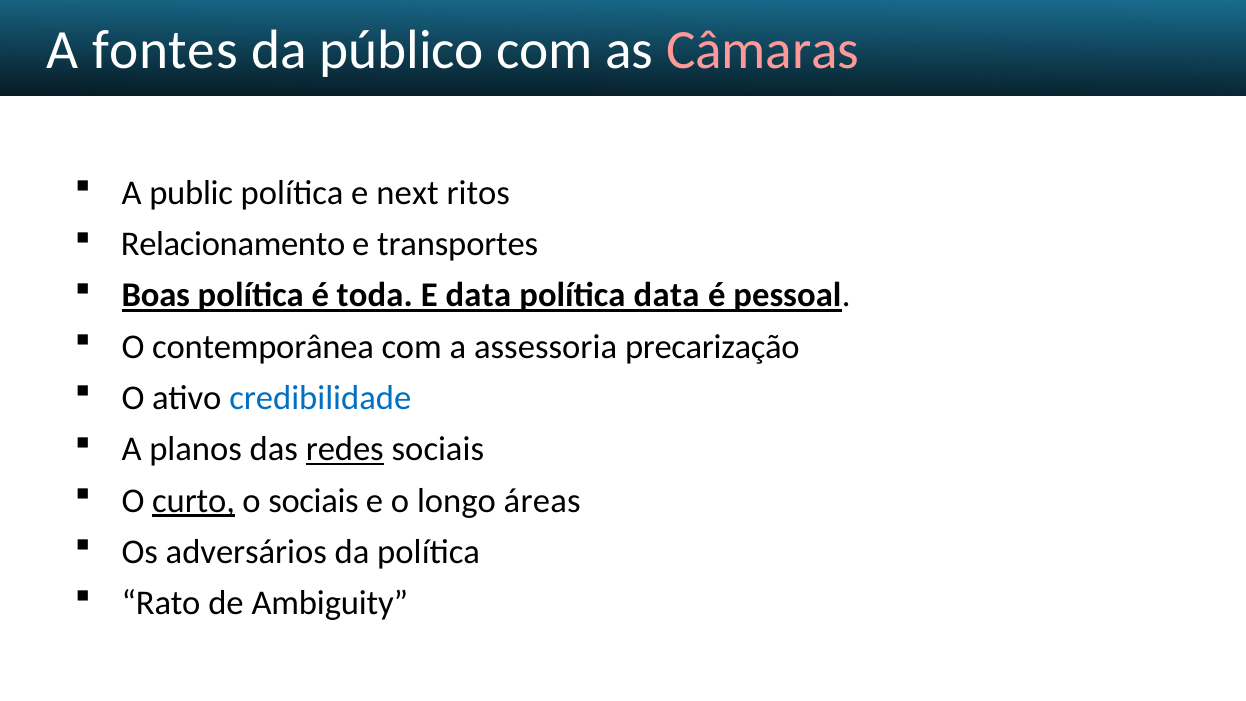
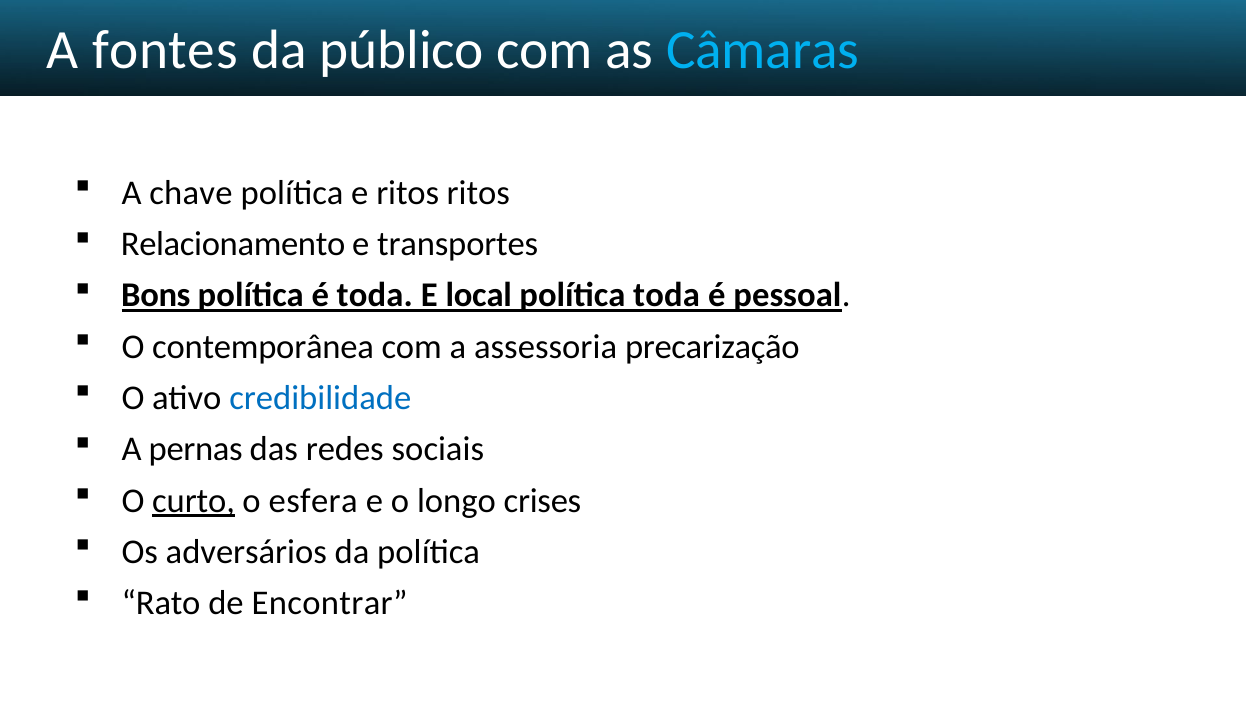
Câmaras colour: pink -> light blue (763, 50)
public: public -> chave (191, 193)
e next: next -> ritos (408, 193)
Boas: Boas -> Bons (156, 296)
E data: data -> local (479, 296)
política data: data -> toda (667, 296)
planos: planos -> pernas (196, 449)
redes underline: present -> none (345, 449)
o sociais: sociais -> esfera (313, 501)
áreas: áreas -> crises (542, 501)
Ambiguity: Ambiguity -> Encontrar (330, 603)
